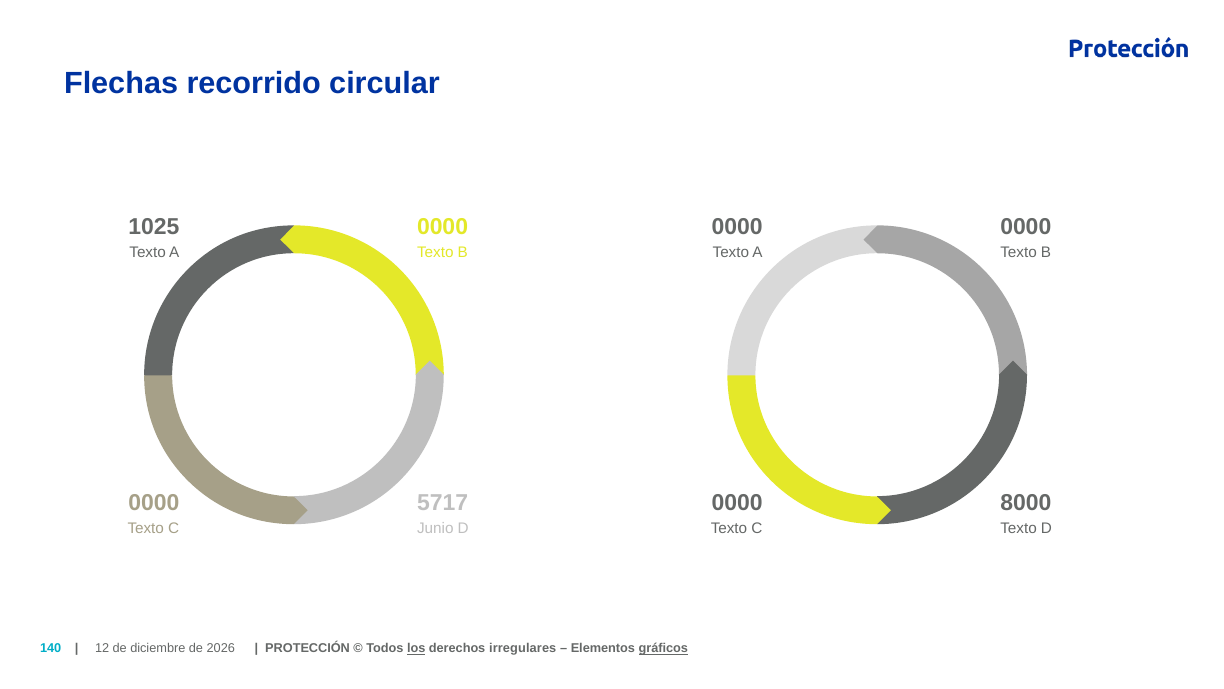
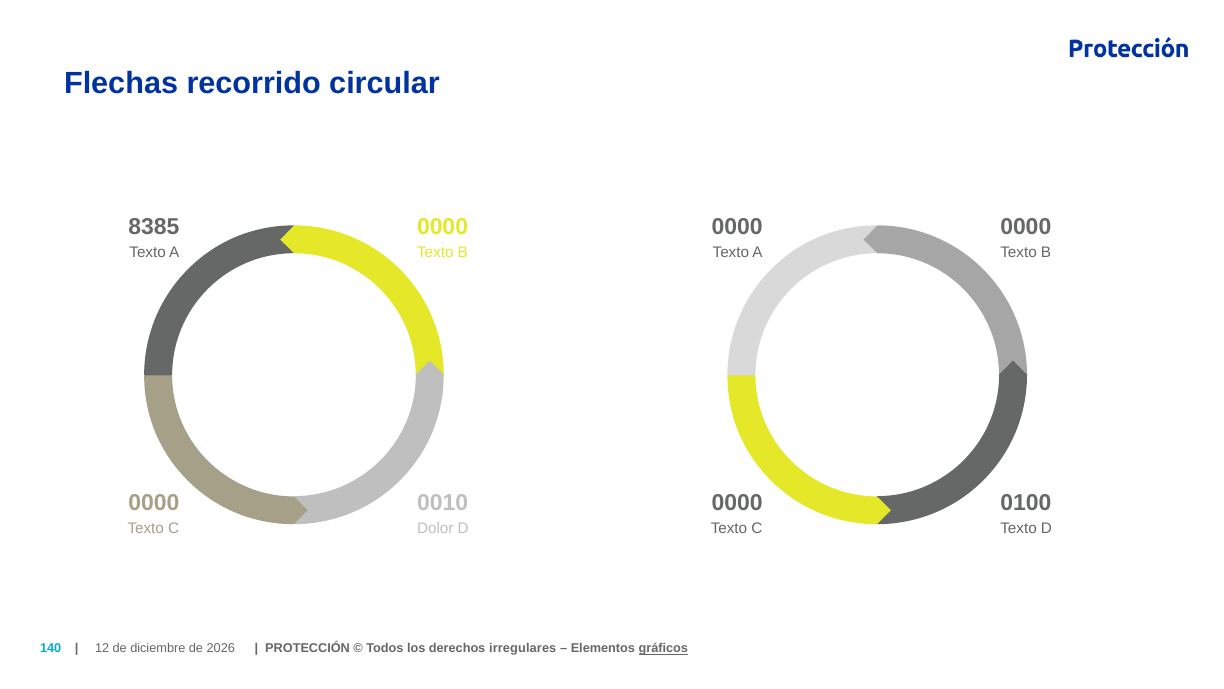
1025: 1025 -> 8385 (154, 227)
5717: 5717 -> 0010 (443, 503)
8000: 8000 -> 0100 (1026, 503)
Junio: Junio -> Dolor (435, 529)
los underline: present -> none (416, 648)
